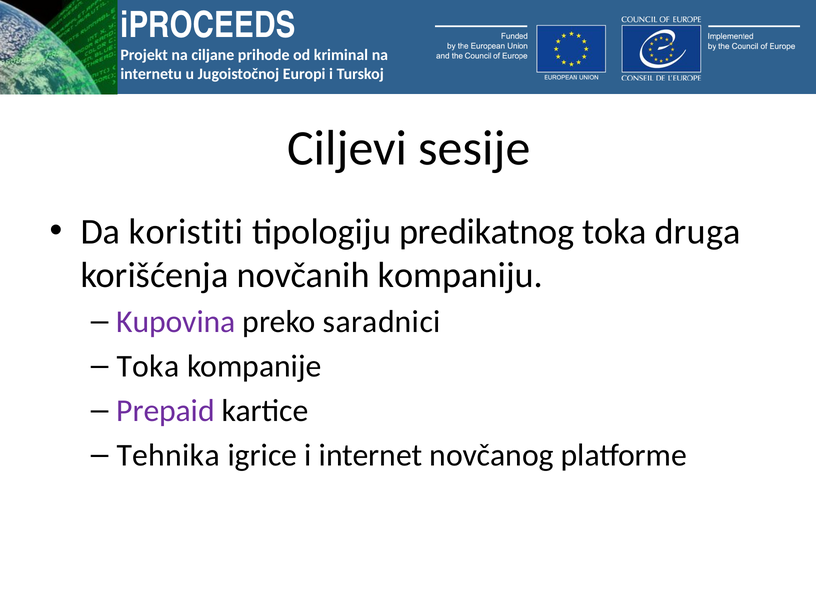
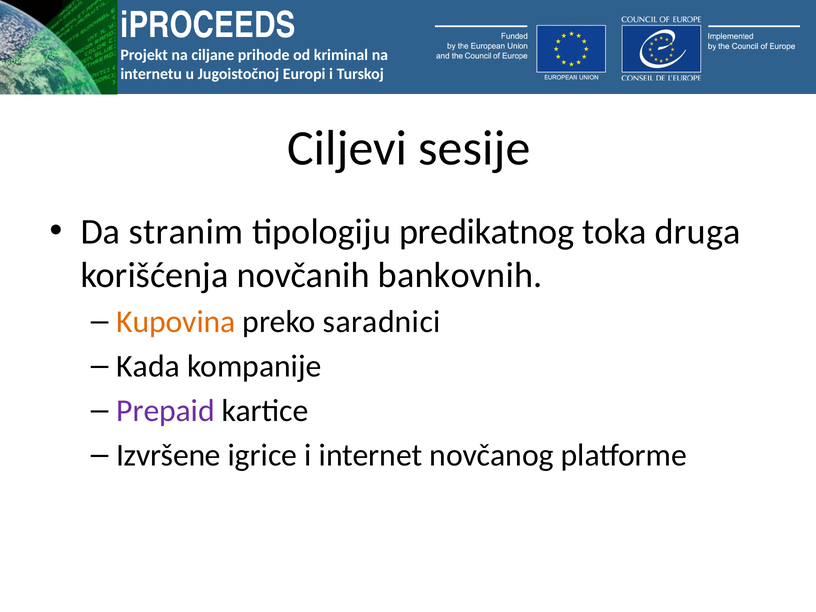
koristiti: koristiti -> stranim (186, 232)
kompaniju: kompaniju -> bankovnih (460, 275)
Kupovina colour: purple -> orange (176, 322)
Toka: Toka -> Kada (148, 366)
Tehnika: Tehnika -> Izvršene (168, 455)
